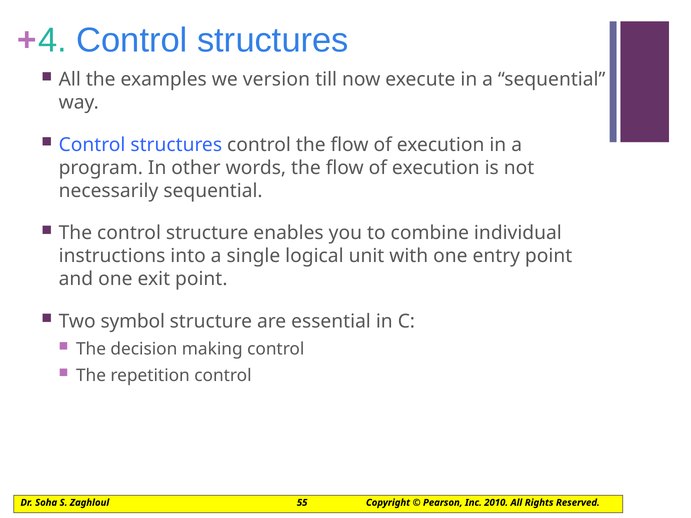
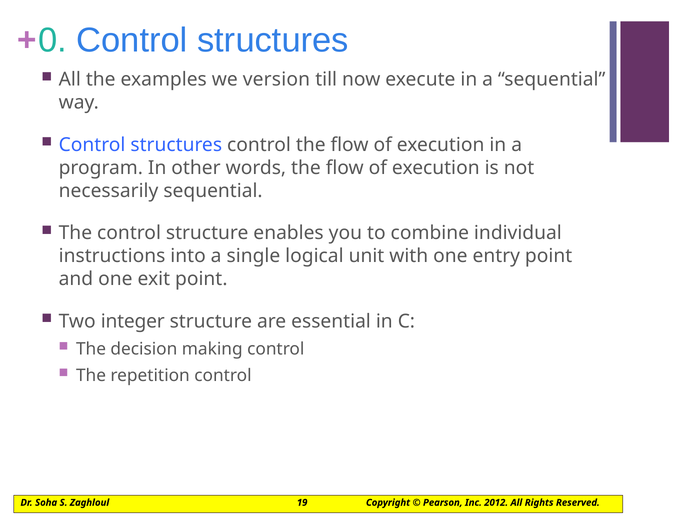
4: 4 -> 0 (52, 40)
symbol: symbol -> integer (133, 322)
55: 55 -> 19 (302, 503)
2010: 2010 -> 2012 (496, 503)
